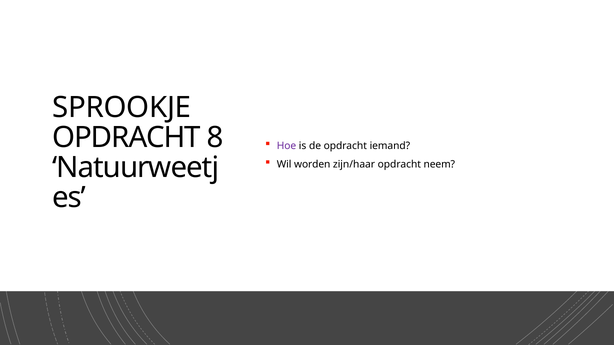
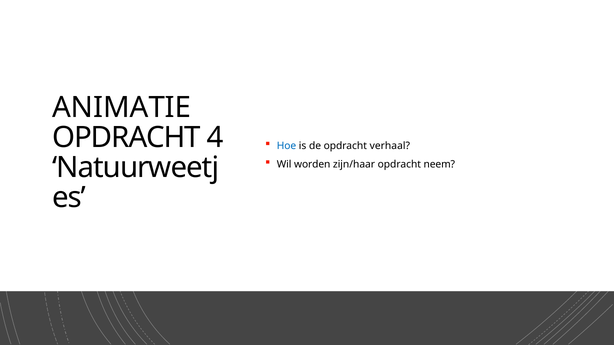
SPROOKJE: SPROOKJE -> ANIMATIE (122, 108)
8: 8 -> 4 (215, 138)
Hoe colour: purple -> blue (287, 146)
iemand: iemand -> verhaal (390, 146)
